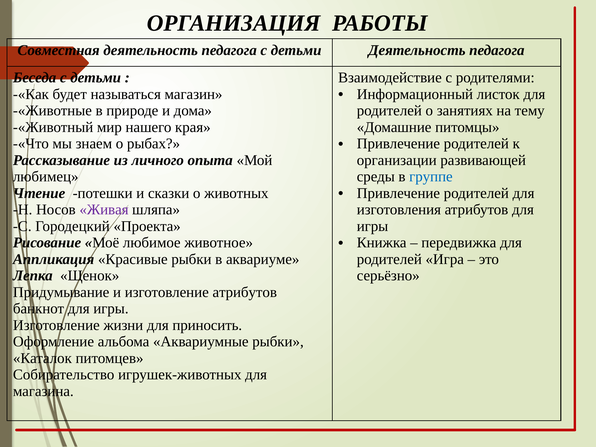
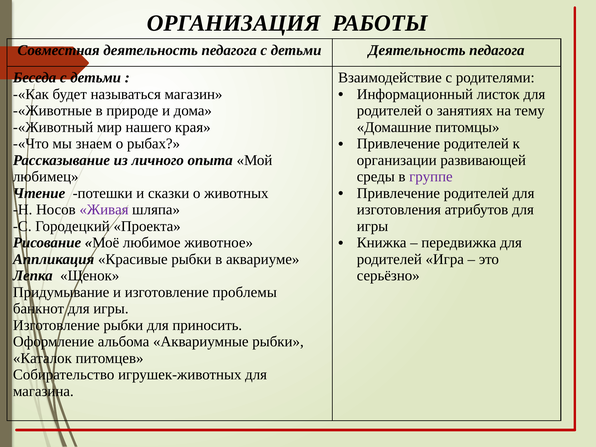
группе colour: blue -> purple (431, 177)
изготовление атрибутов: атрибутов -> проблемы (245, 292)
Изготовление жизни: жизни -> рыбки (123, 325)
